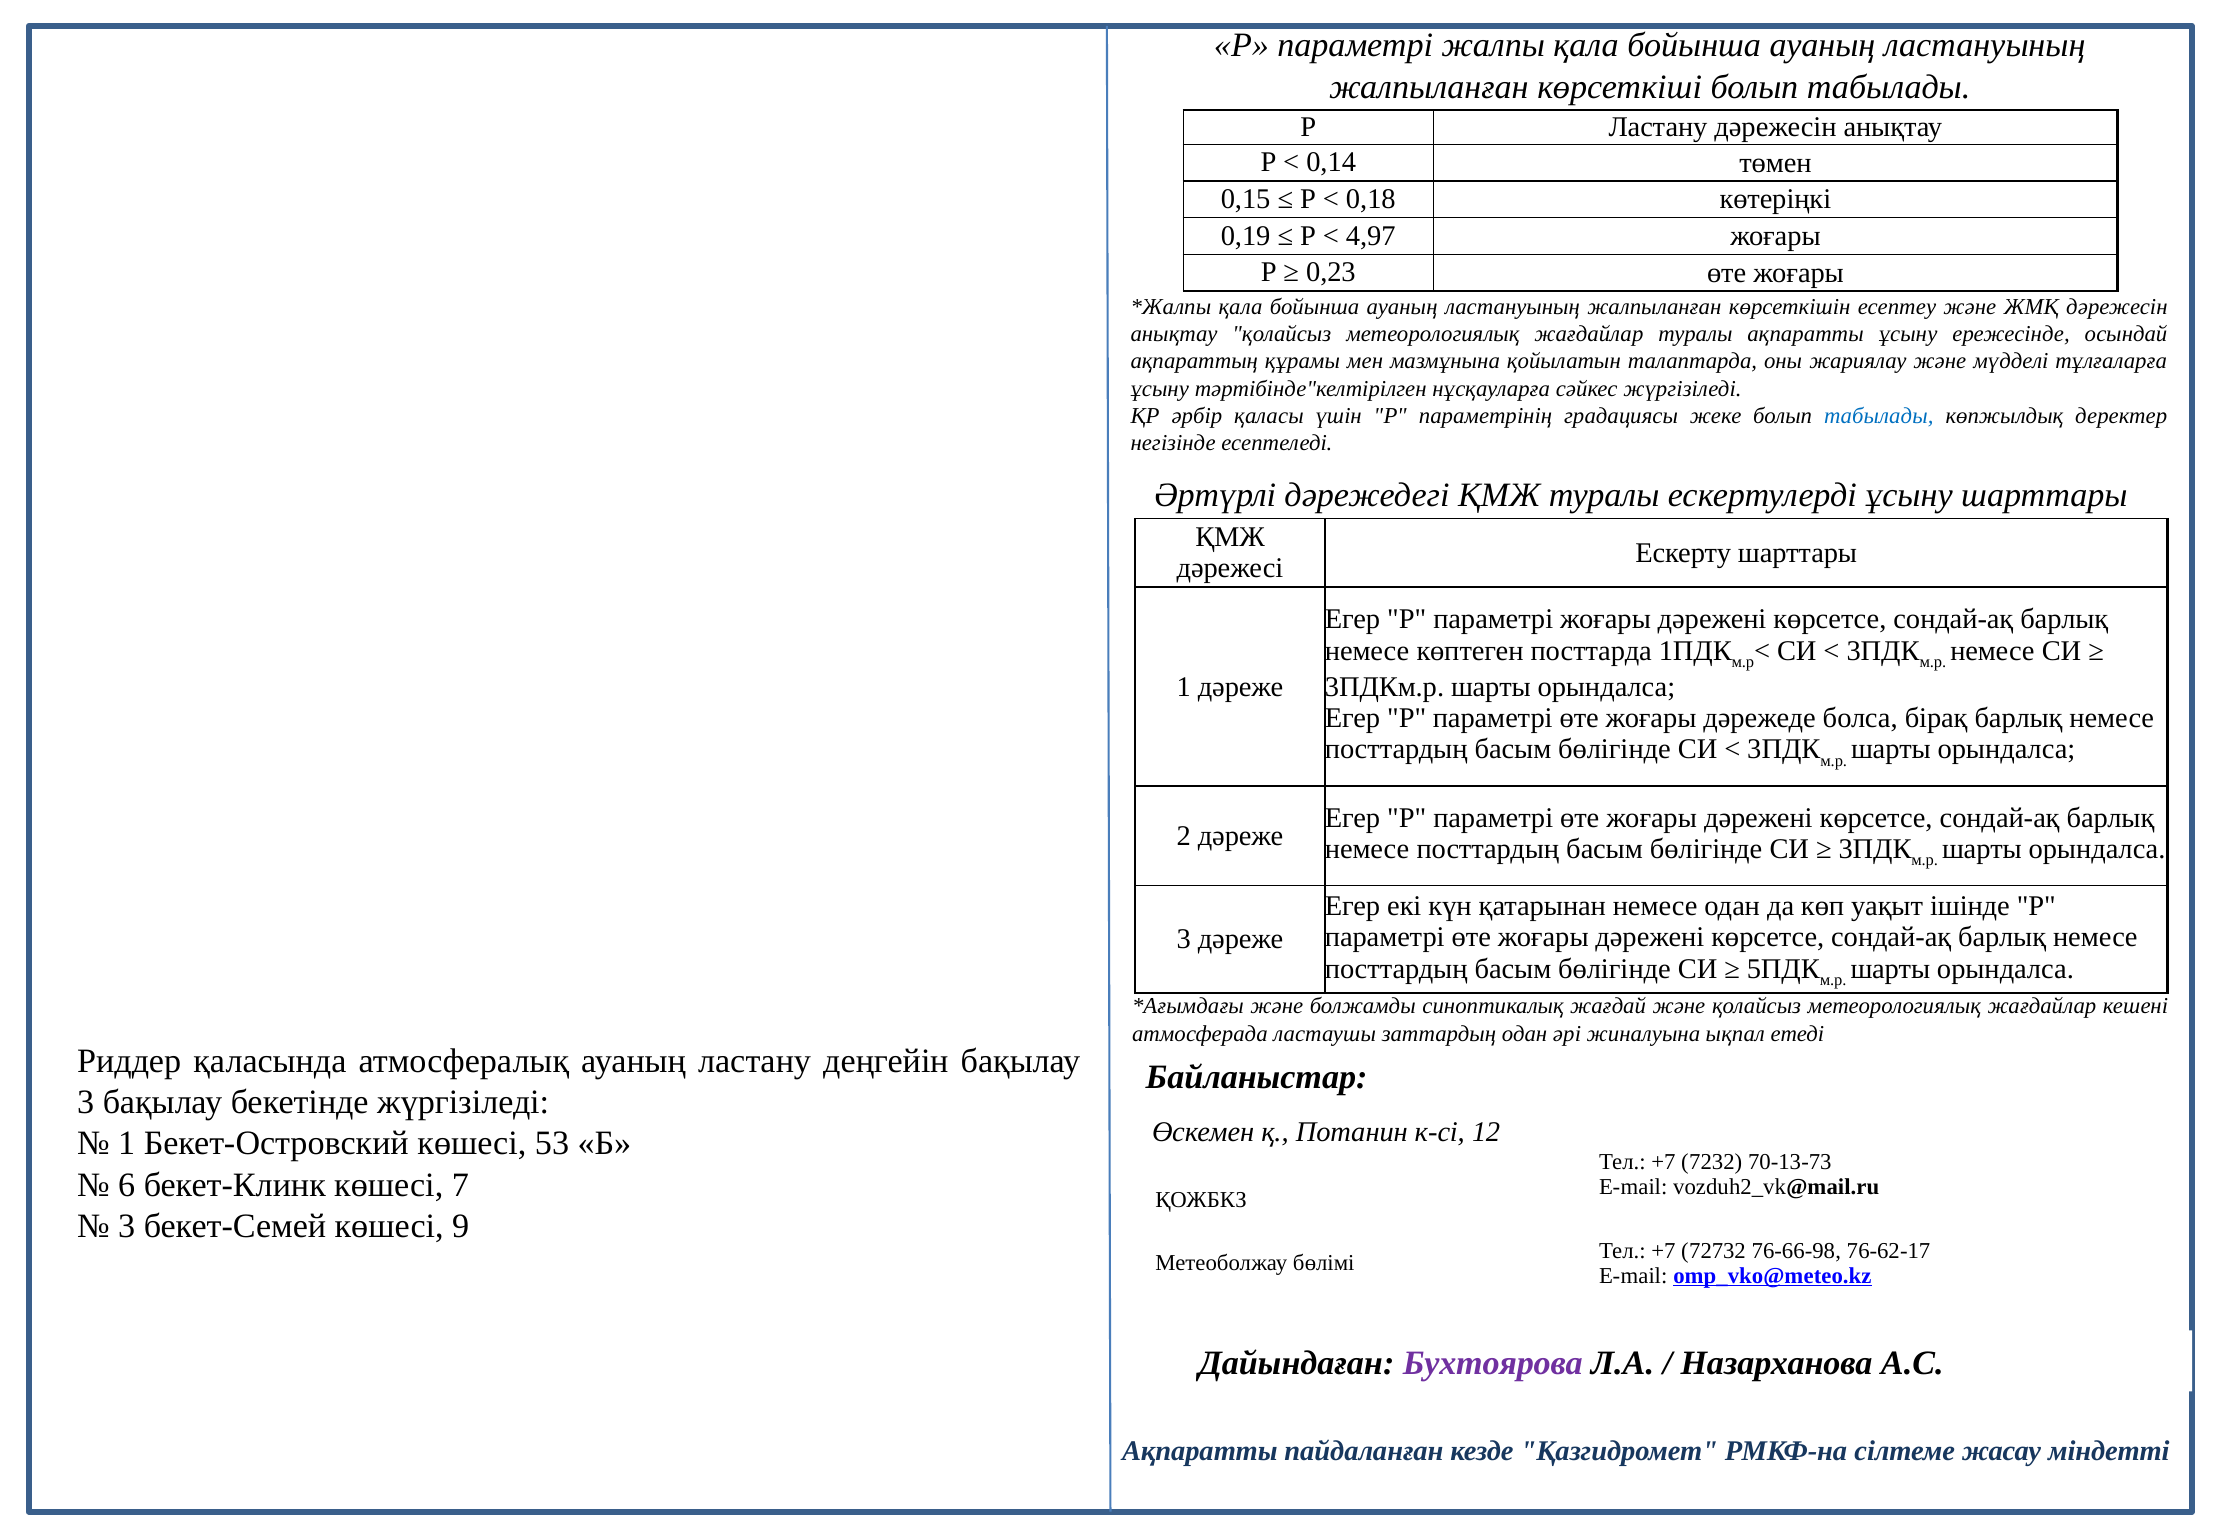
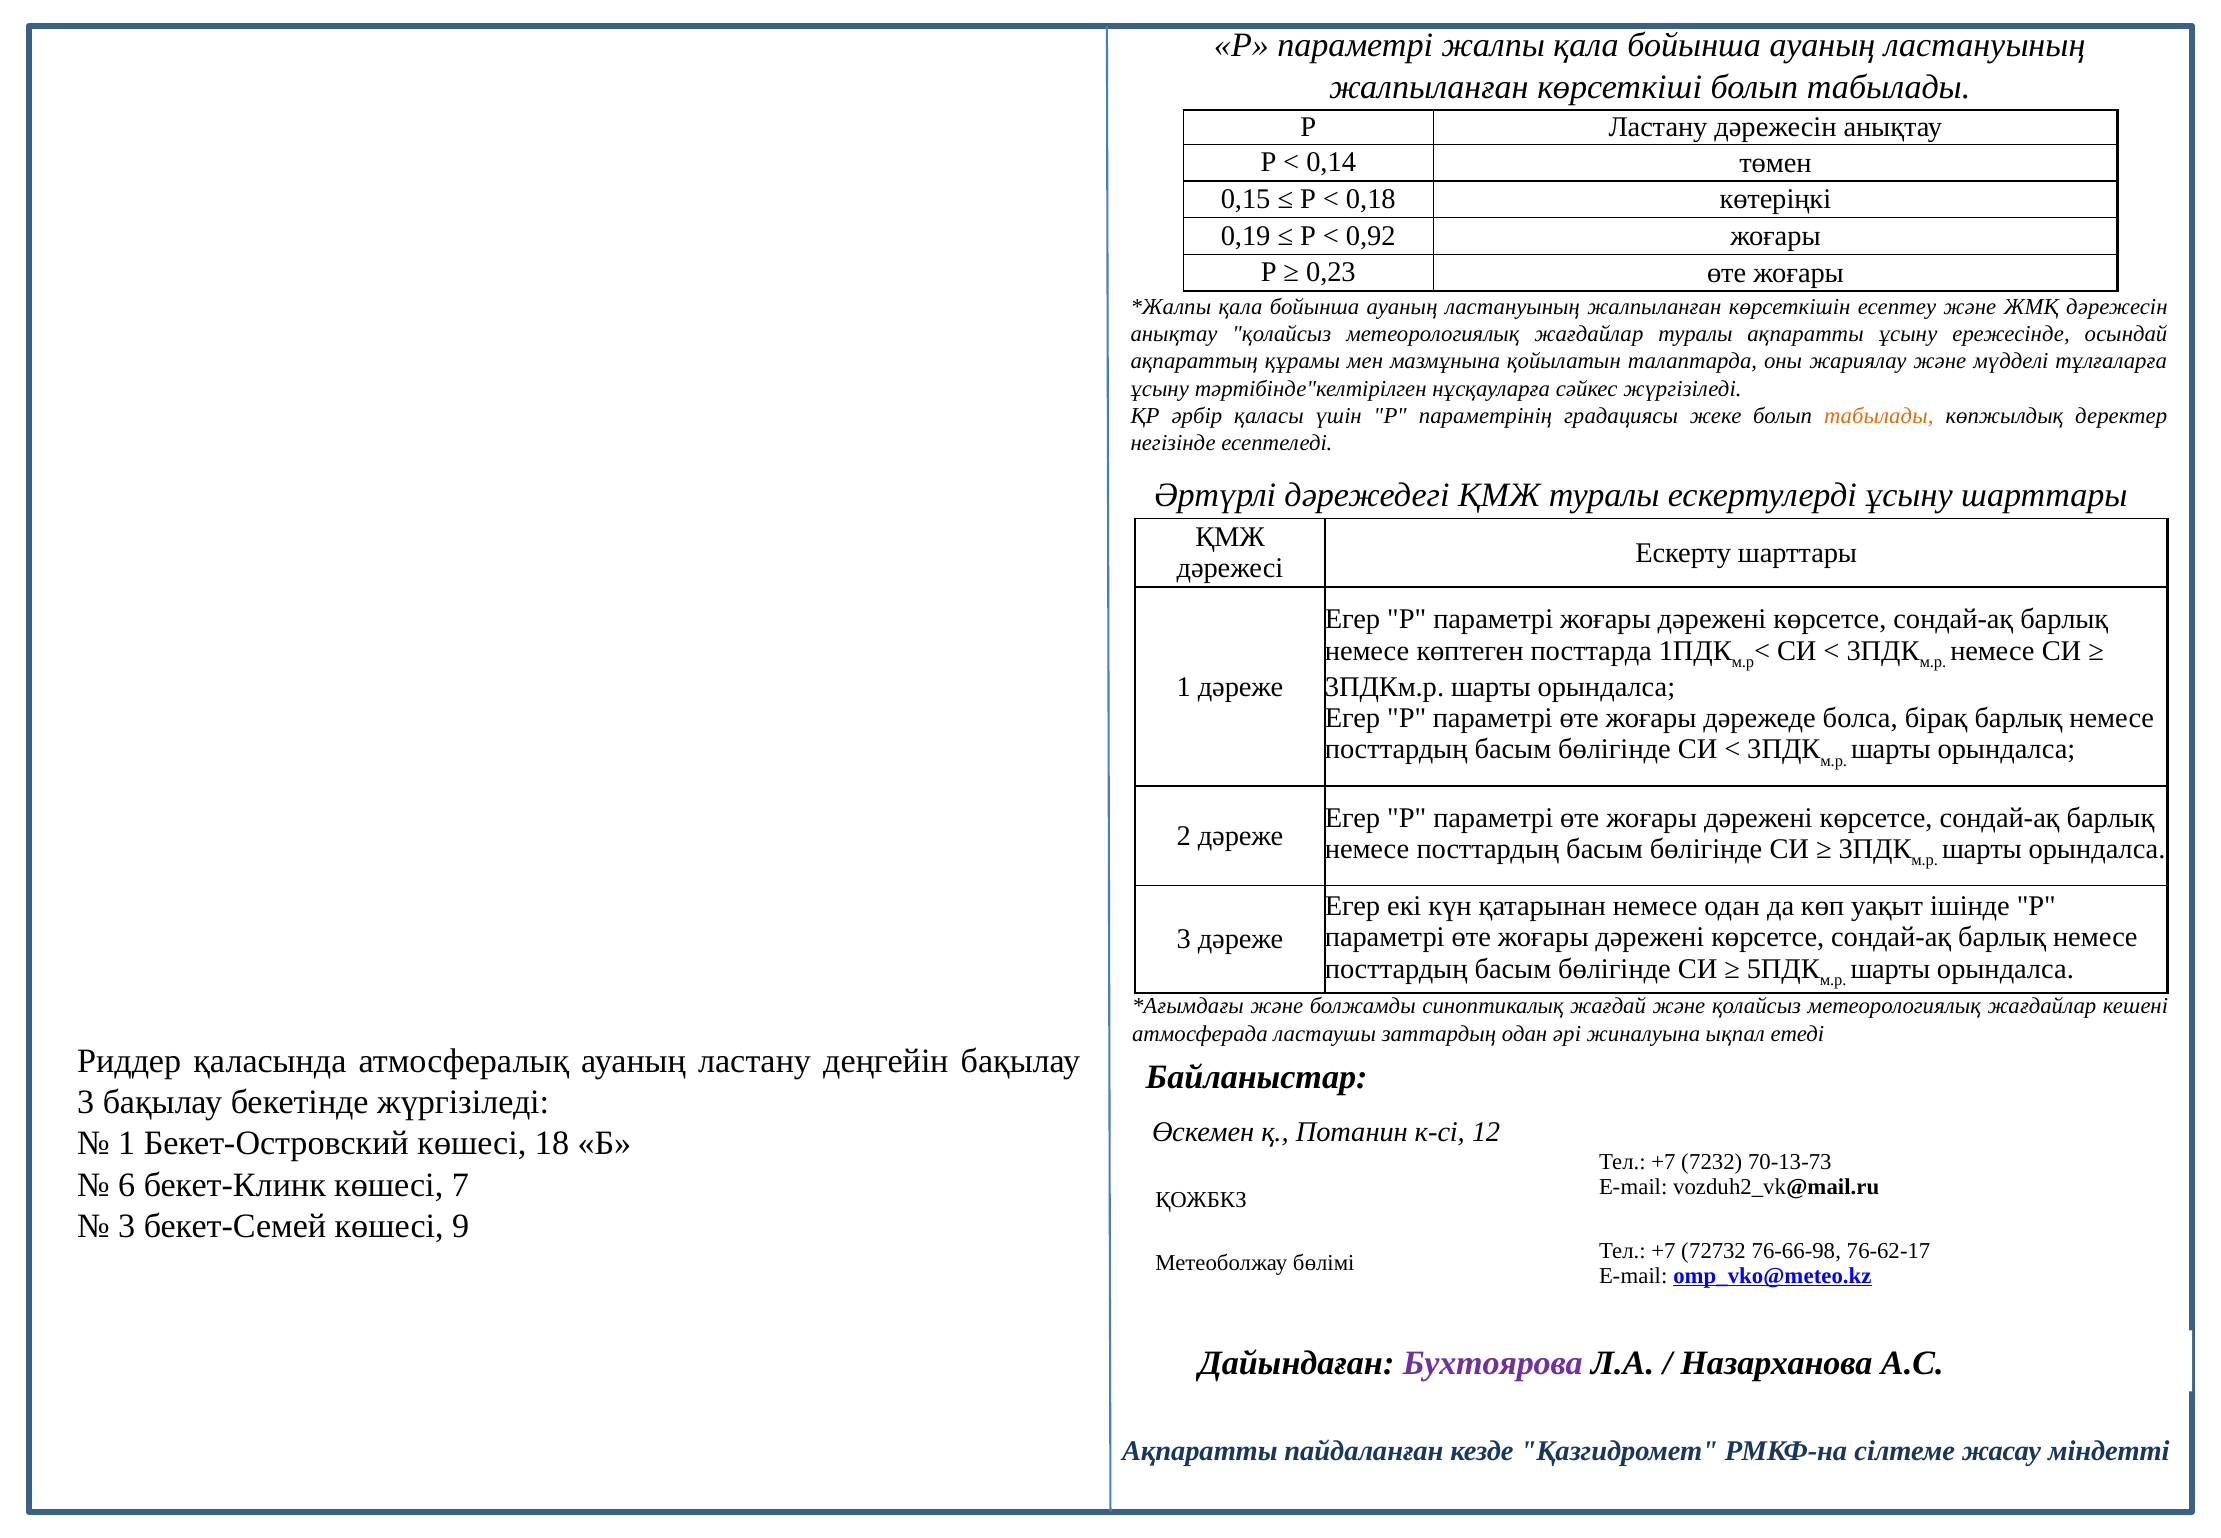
4,97: 4,97 -> 0,92 (1371, 236)
табылады colour: blue -> orange (1879, 416)
53: 53 -> 18 (552, 1143)
